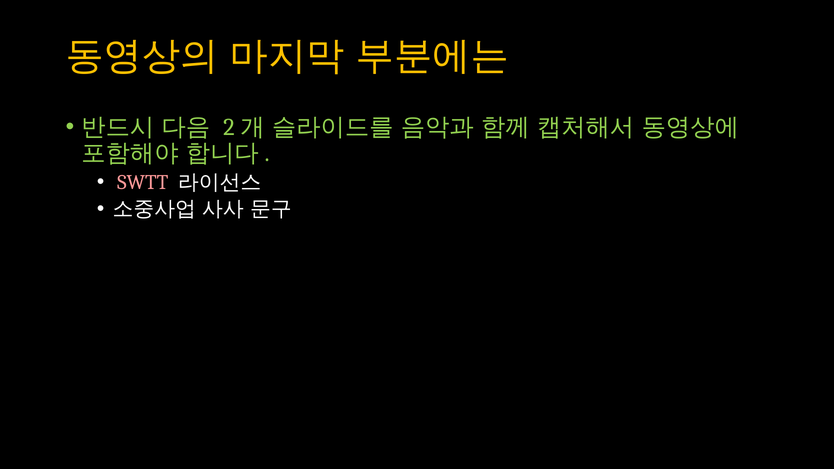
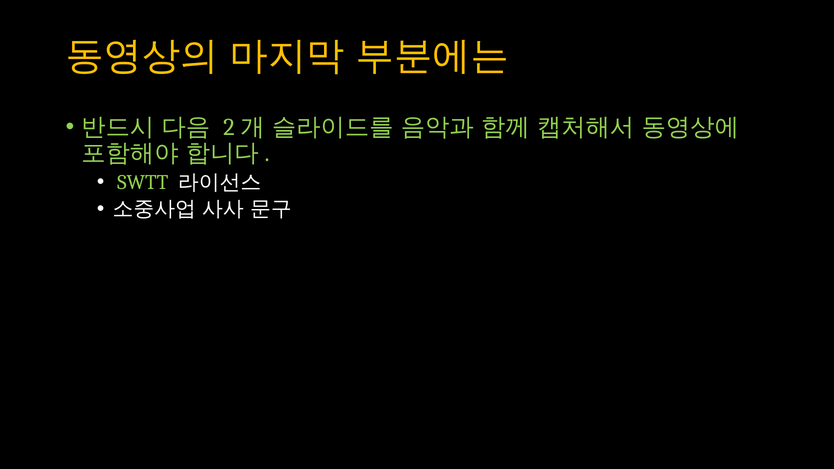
SWTT colour: pink -> light green (143, 182)
